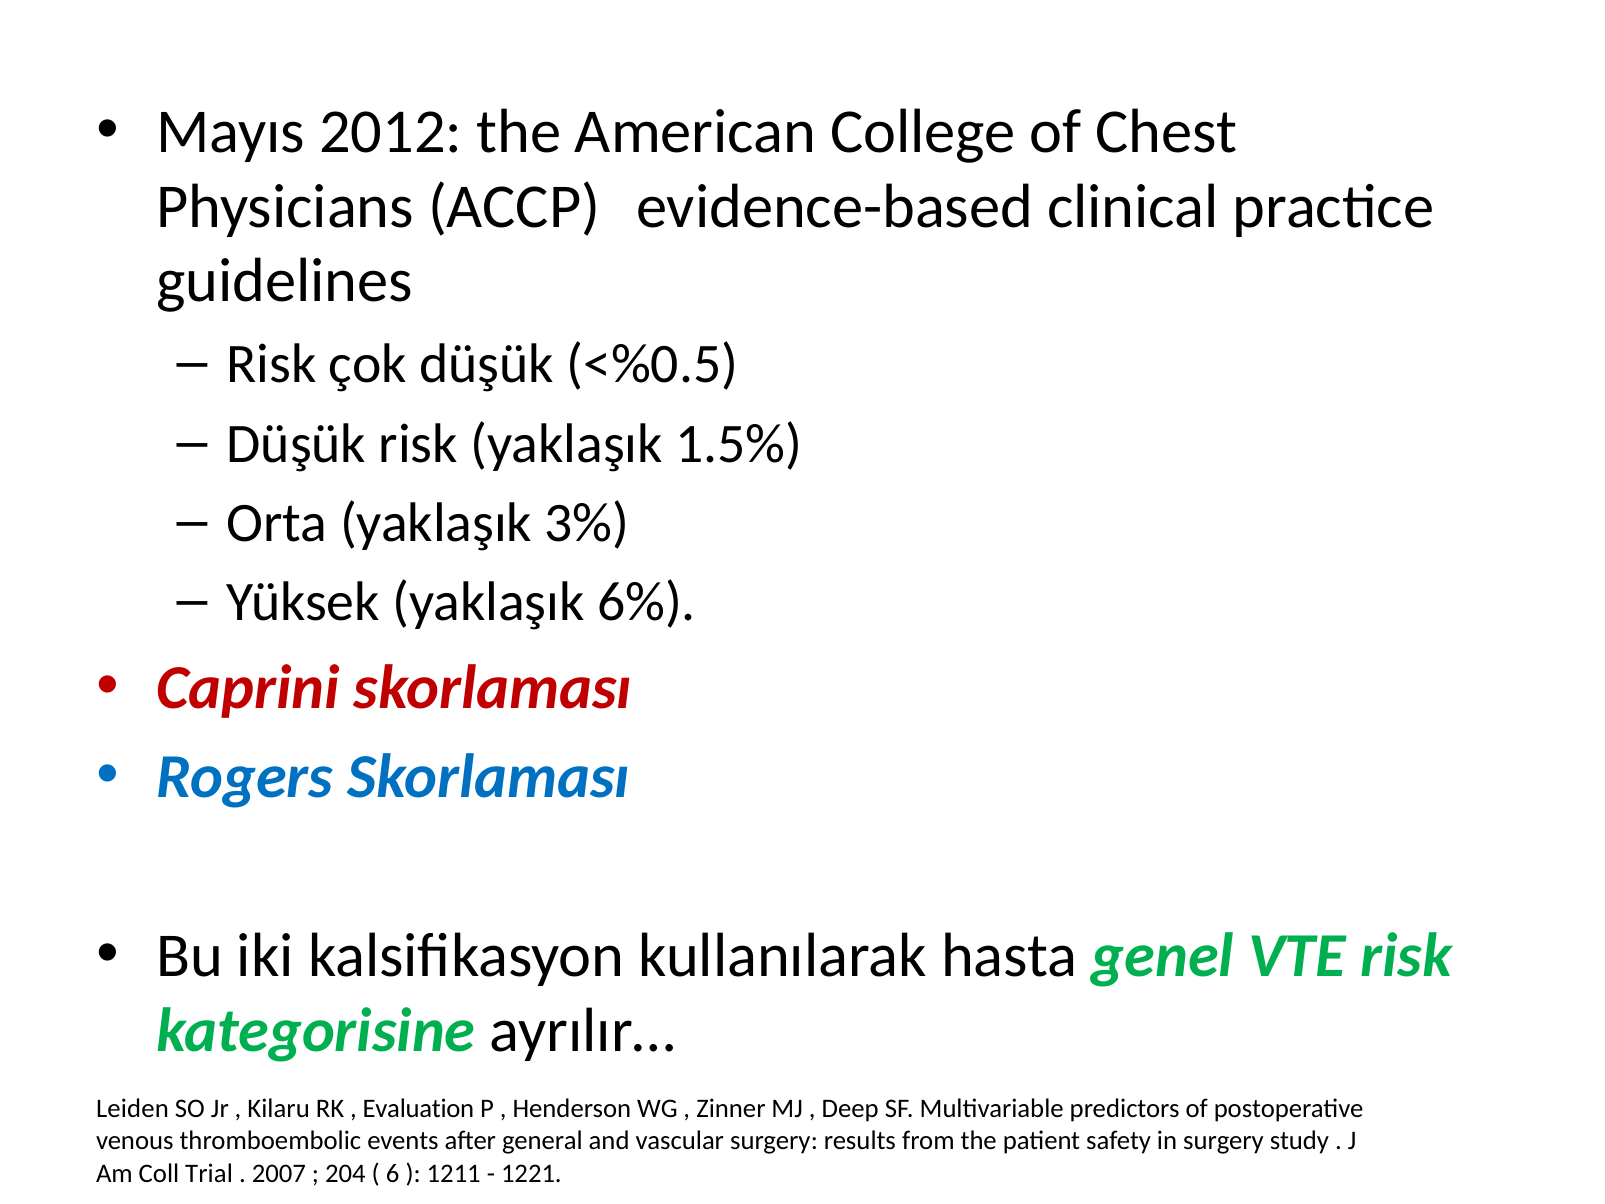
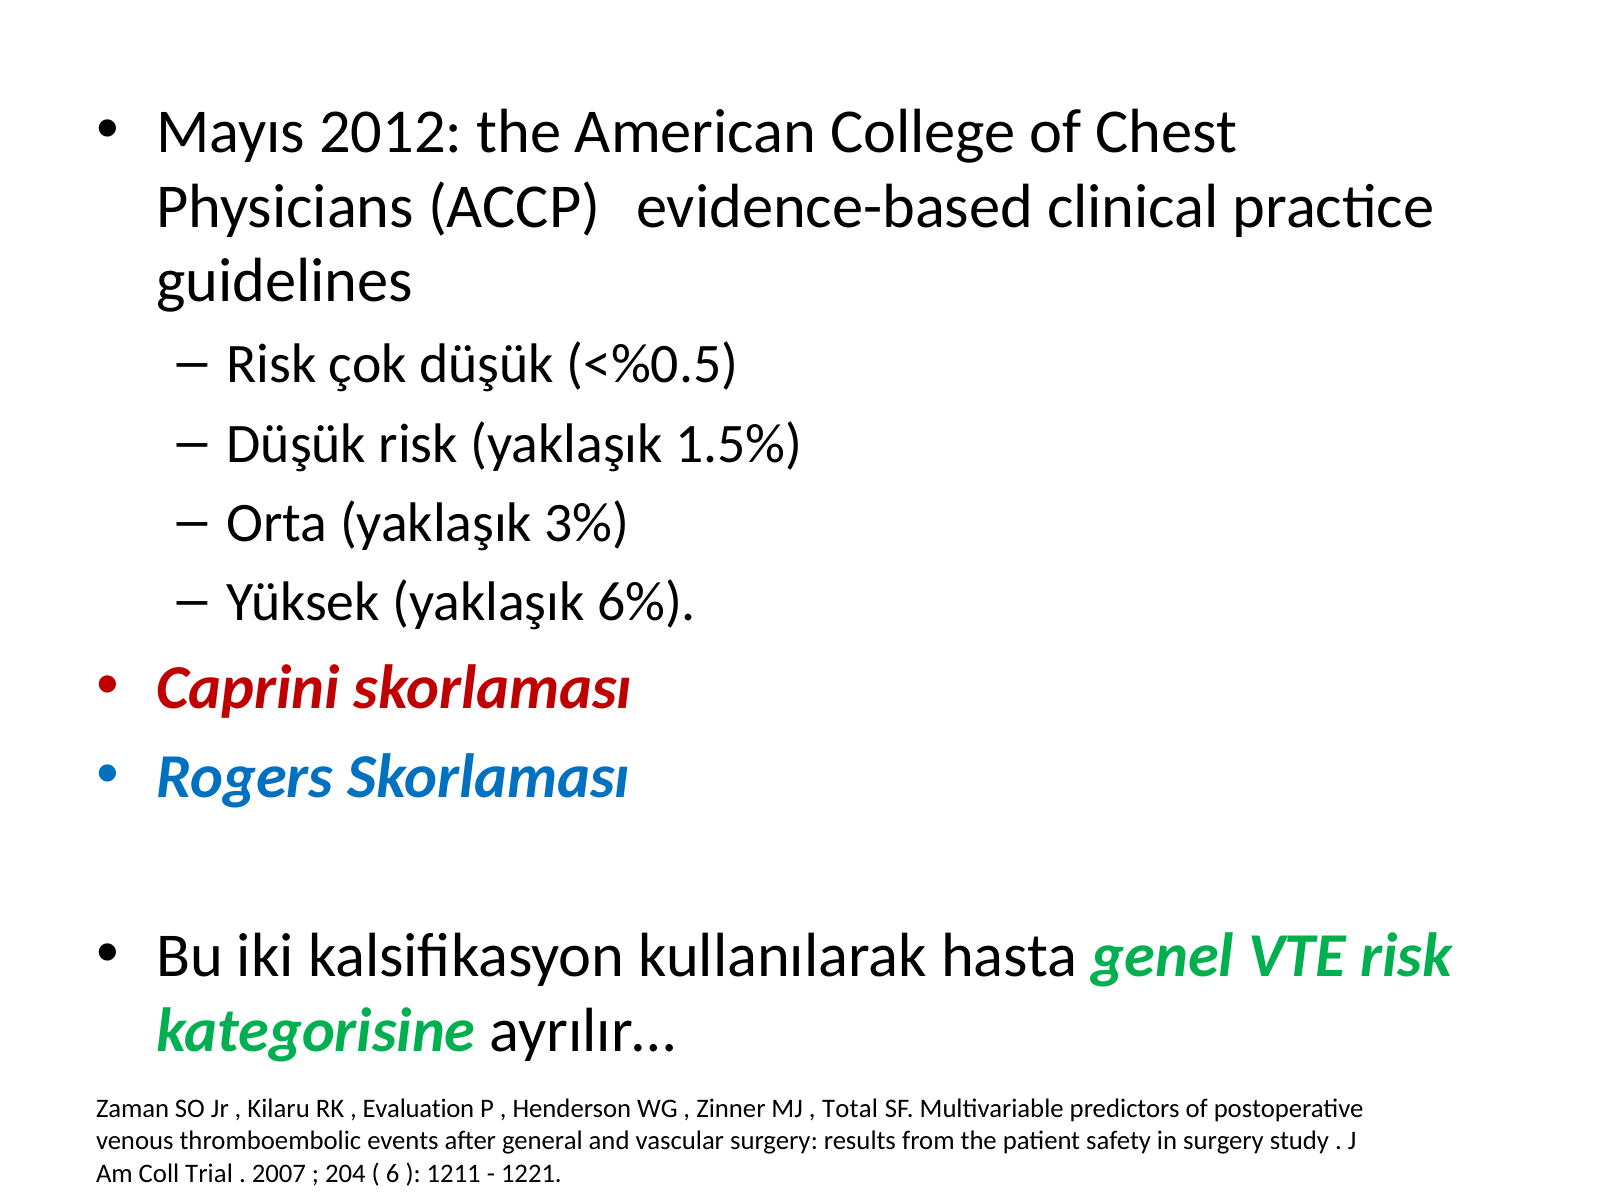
Leiden: Leiden -> Zaman (133, 1109)
Deep: Deep -> Total (850, 1109)
